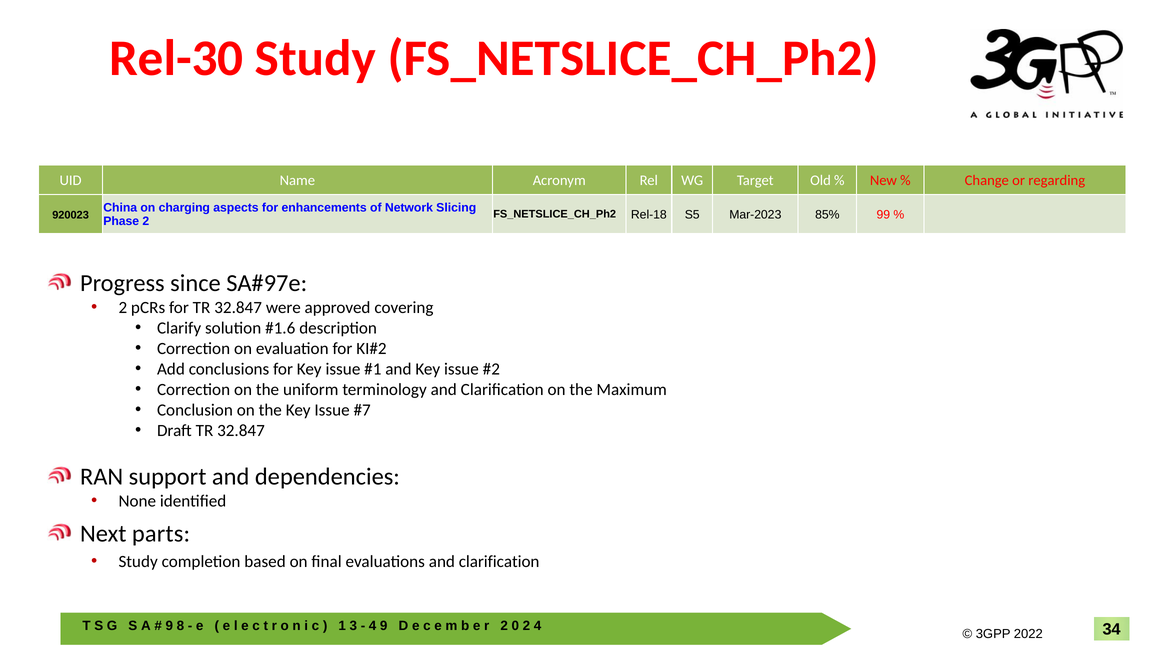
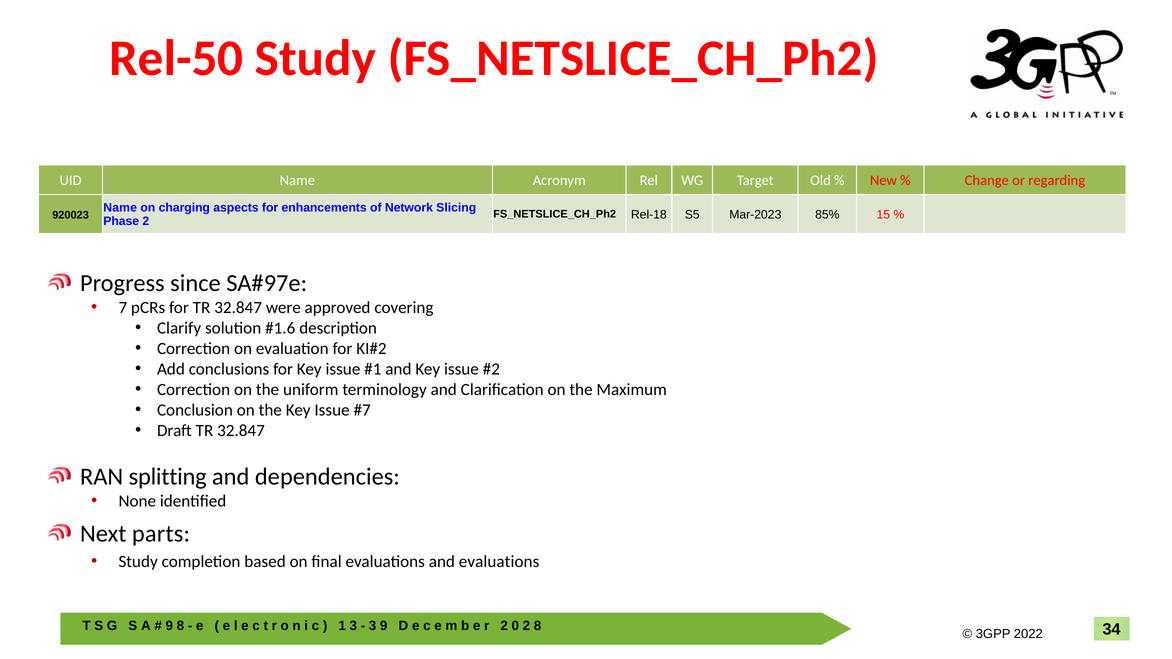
Rel-30: Rel-30 -> Rel-50 (176, 59)
China: China -> Name (120, 208)
99: 99 -> 15 (883, 215)
2: 2 -> 7 (123, 308)
support: support -> splitting (168, 477)
evaluations and clarification: clarification -> evaluations (499, 562)
4: 4 -> 3 (373, 626)
2 4: 4 -> 8 (538, 626)
